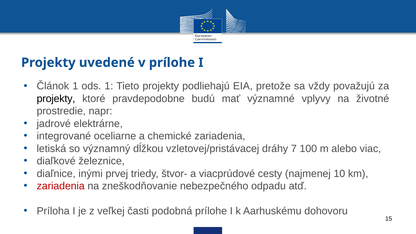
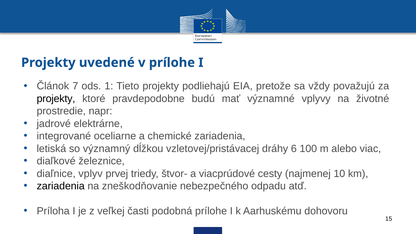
Článok 1: 1 -> 7 (75, 86)
7: 7 -> 6 (294, 149)
inými: inými -> vplyv (91, 174)
zariadenia colour: red -> black (61, 186)
